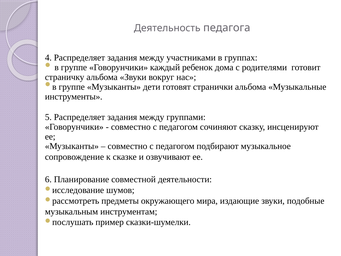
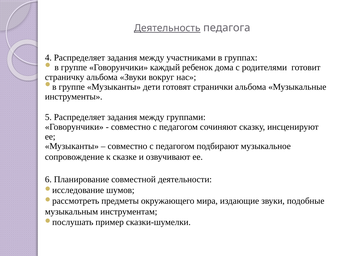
Деятельность underline: none -> present (167, 28)
